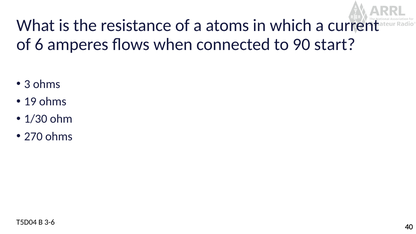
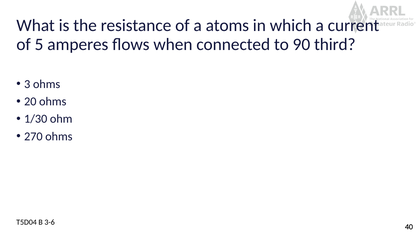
6: 6 -> 5 (39, 44)
start: start -> third (335, 44)
19: 19 -> 20 (30, 101)
